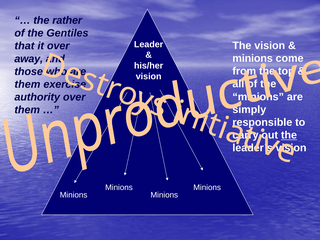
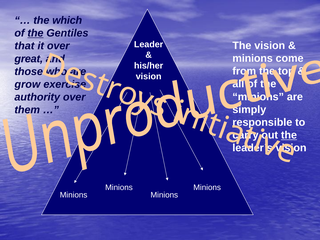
rather: rather -> which (67, 20)
the underline: none -> present (35, 33)
away: away -> great (29, 59)
them: them -> grow (27, 84)
